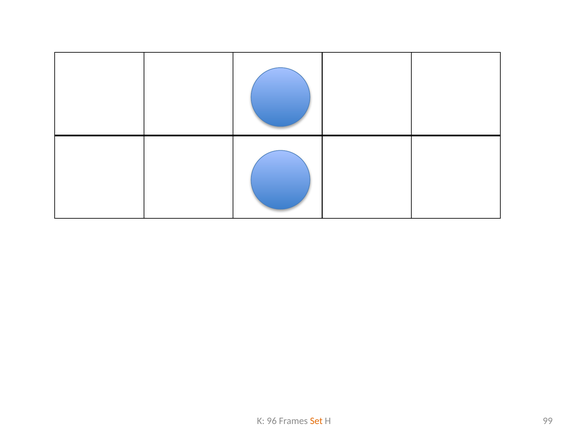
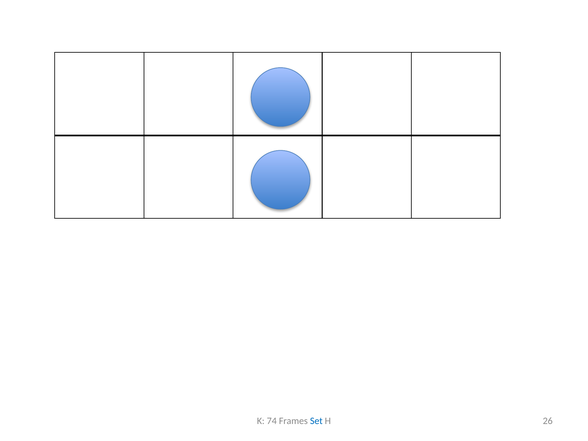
96: 96 -> 74 (272, 421)
Set colour: orange -> blue (316, 421)
99: 99 -> 26 (548, 421)
